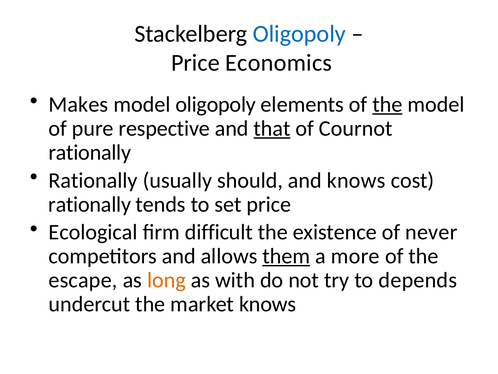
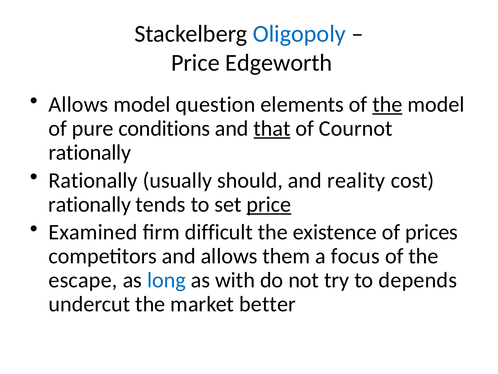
Economics: Economics -> Edgeworth (279, 63)
Makes: Makes -> Allows (78, 104)
model oligopoly: oligopoly -> question (215, 104)
respective: respective -> conditions (164, 128)
and knows: knows -> reality (356, 180)
price underline: none -> present (269, 204)
Ecological: Ecological -> Examined (93, 232)
never: never -> prices (432, 232)
them underline: present -> none (286, 256)
more: more -> focus (355, 256)
long colour: orange -> blue (166, 280)
market knows: knows -> better (268, 304)
